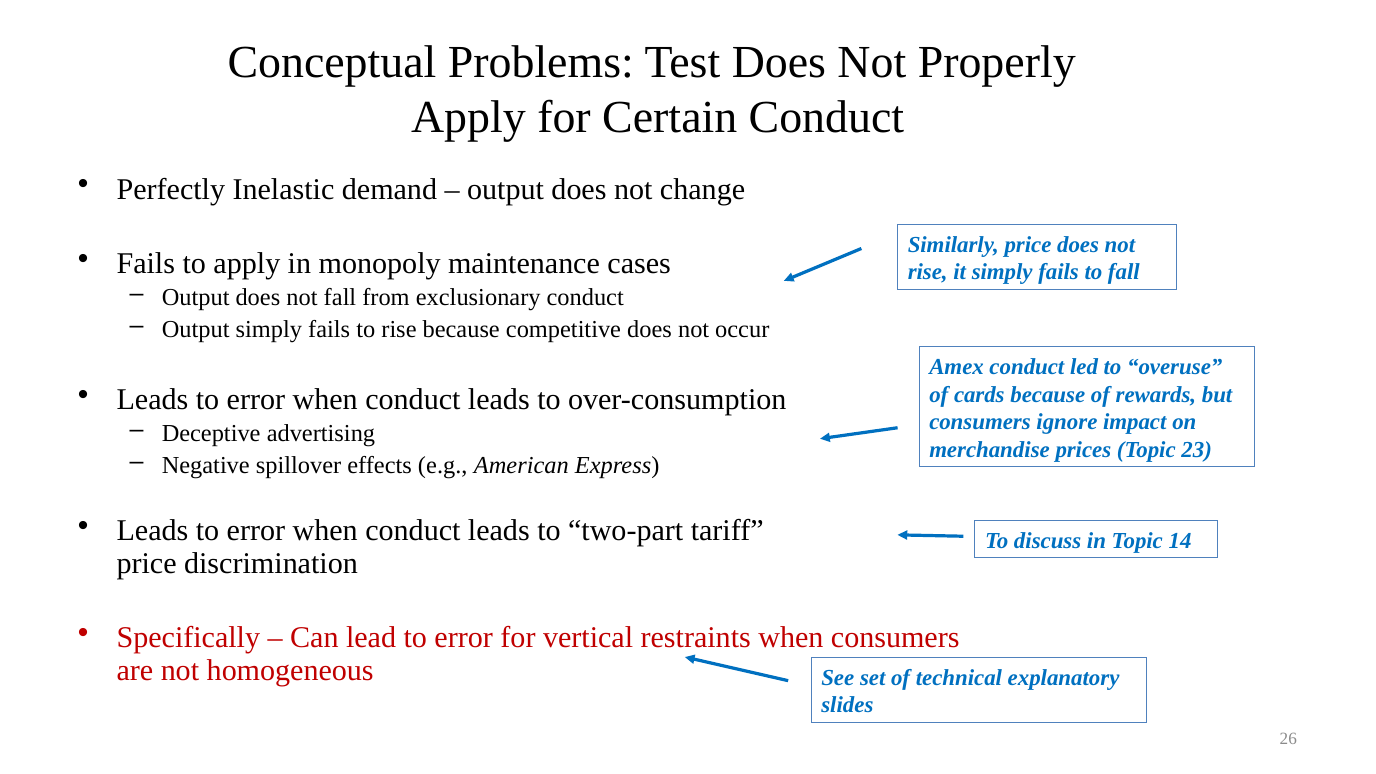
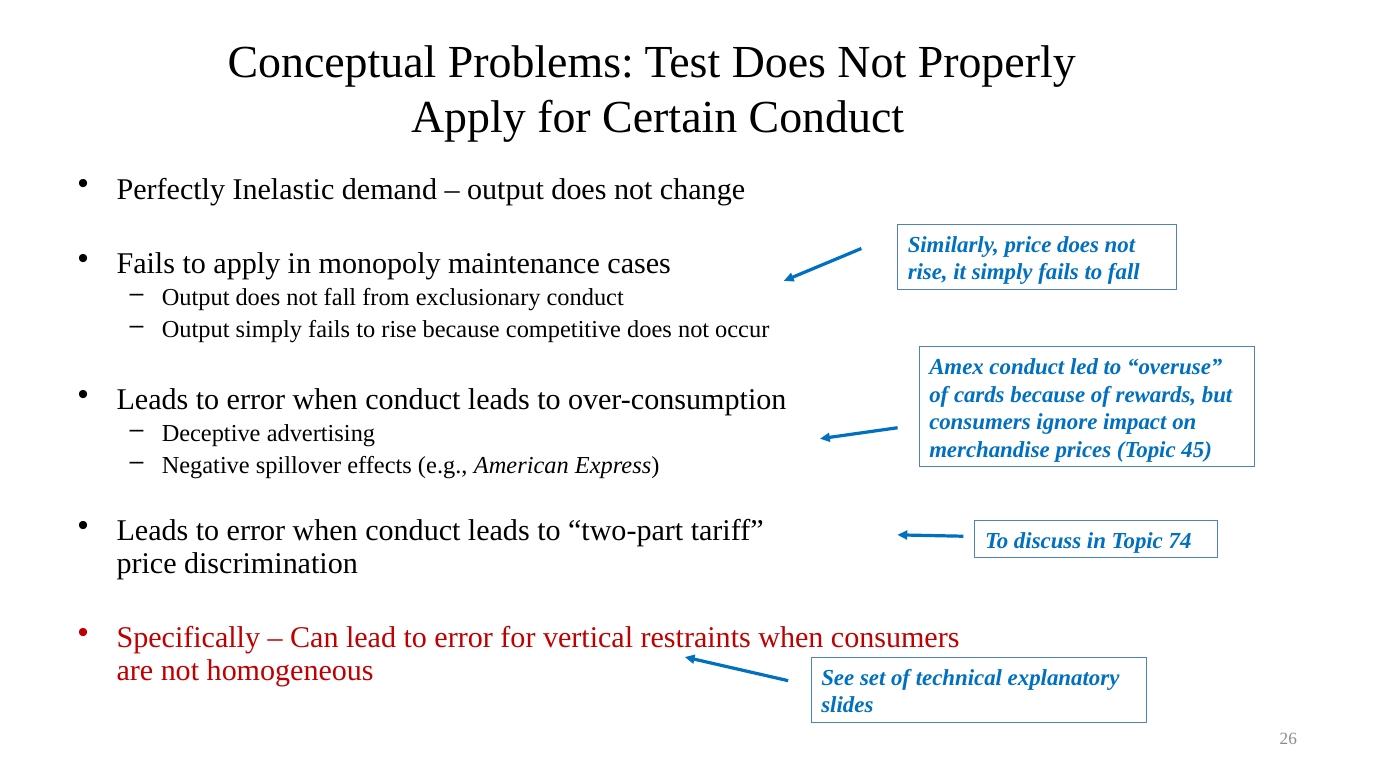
23: 23 -> 45 (1197, 450)
14: 14 -> 74 (1180, 541)
